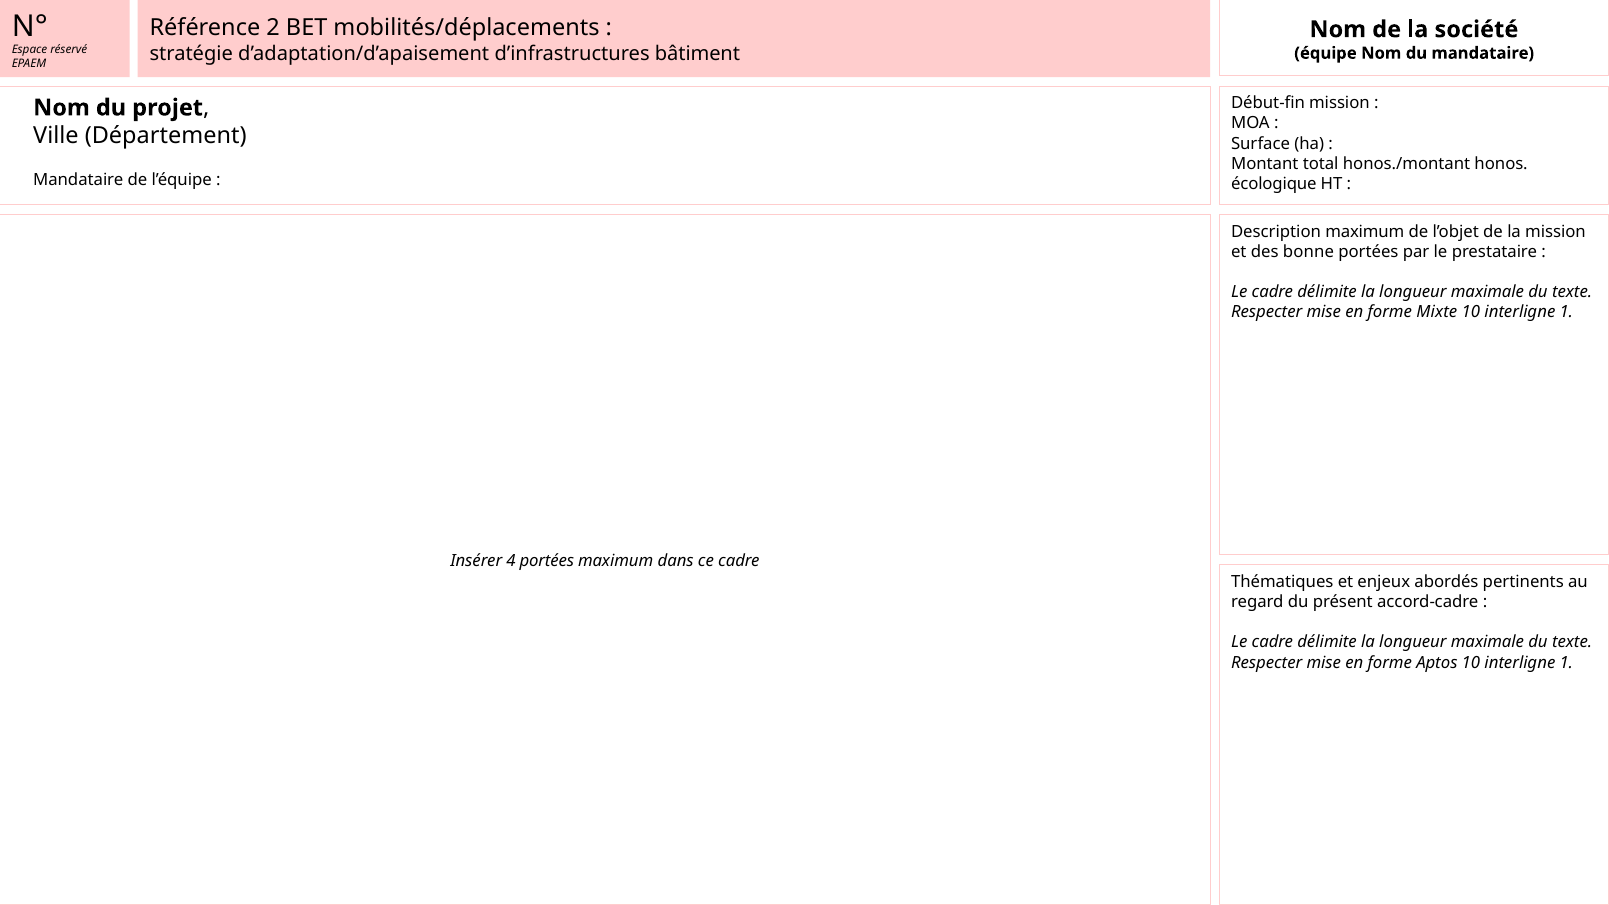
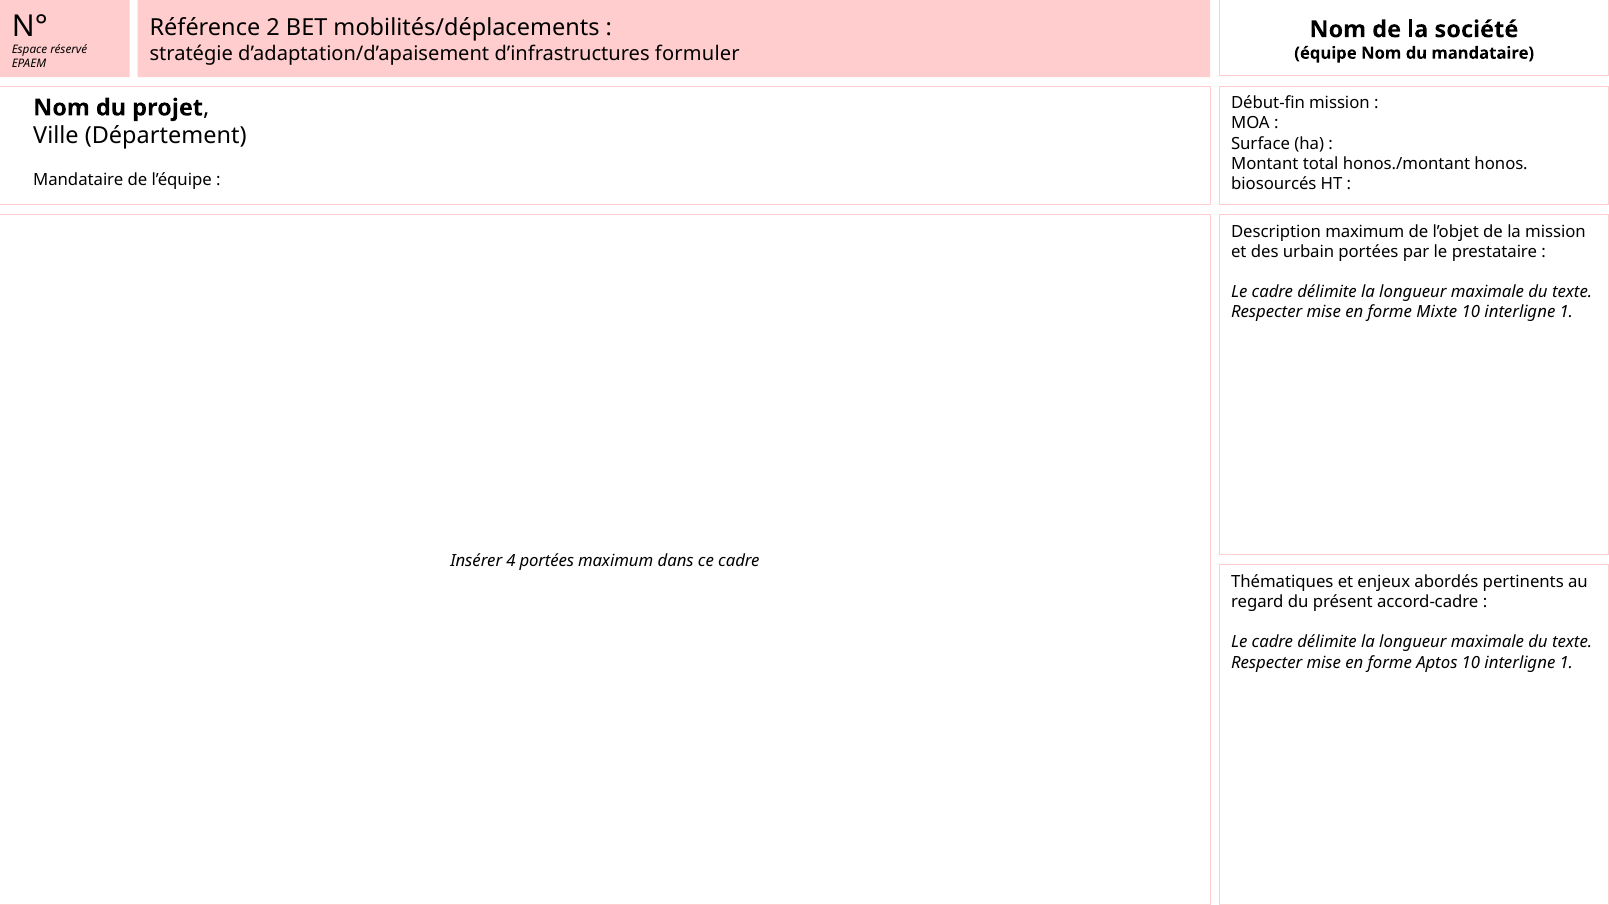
bâtiment: bâtiment -> formuler (697, 53)
écologique: écologique -> biosourcés (1274, 184)
bonne: bonne -> urbain (1309, 252)
